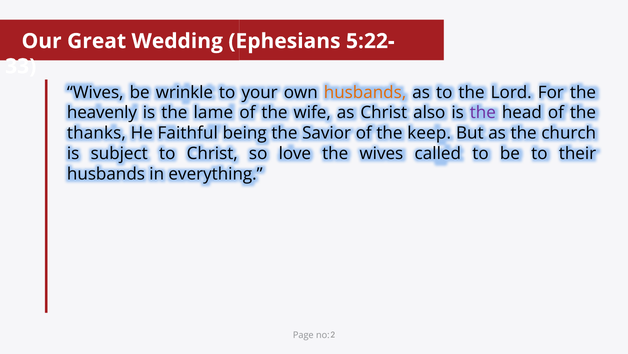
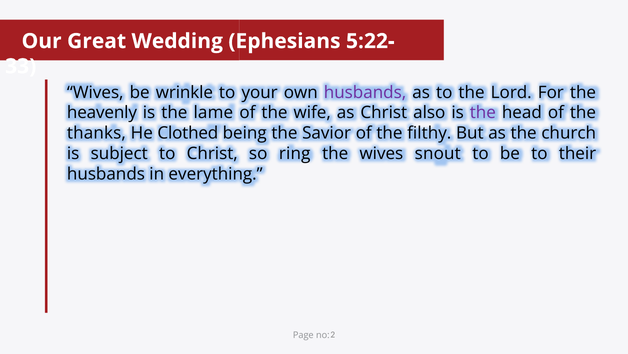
husbands colour: orange -> purple (365, 92)
Faithful: Faithful -> Clothed (188, 133)
keep: keep -> filthy (429, 133)
love: love -> ring (295, 154)
called: called -> snout (438, 154)
